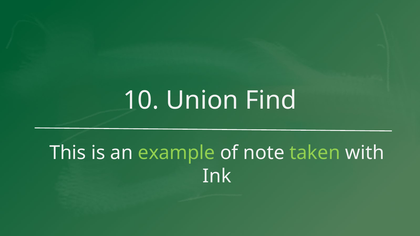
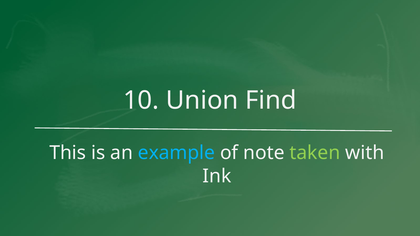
example colour: light green -> light blue (176, 153)
